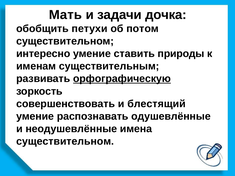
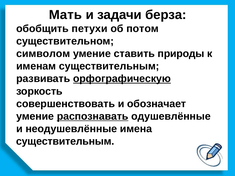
дочка: дочка -> берза (166, 15)
интересно: интересно -> символом (43, 54)
блестящий: блестящий -> обозначает (157, 104)
распознавать underline: none -> present (93, 116)
существительном: существительном -> существительным (65, 142)
